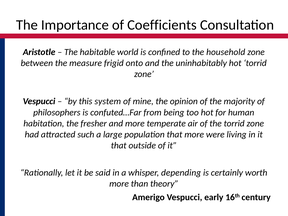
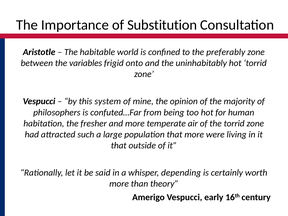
Coefficients: Coefficients -> Substitution (162, 25)
household: household -> preferably (226, 52)
measure: measure -> variables (86, 63)
